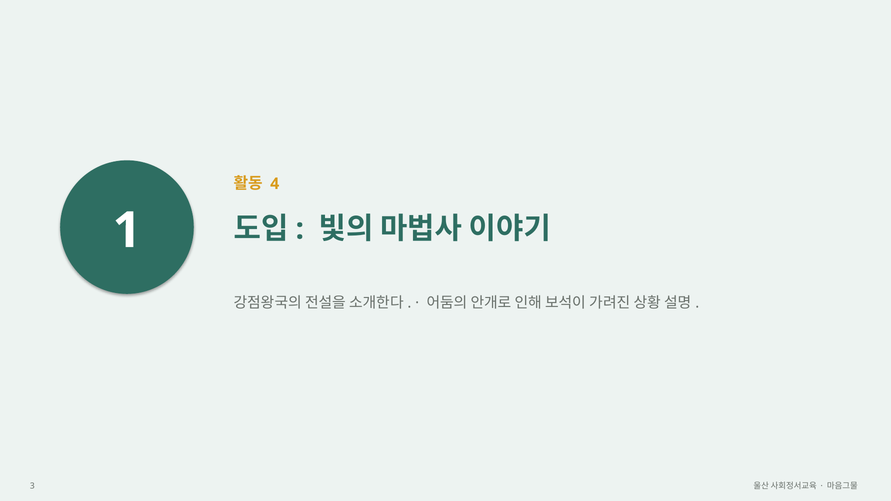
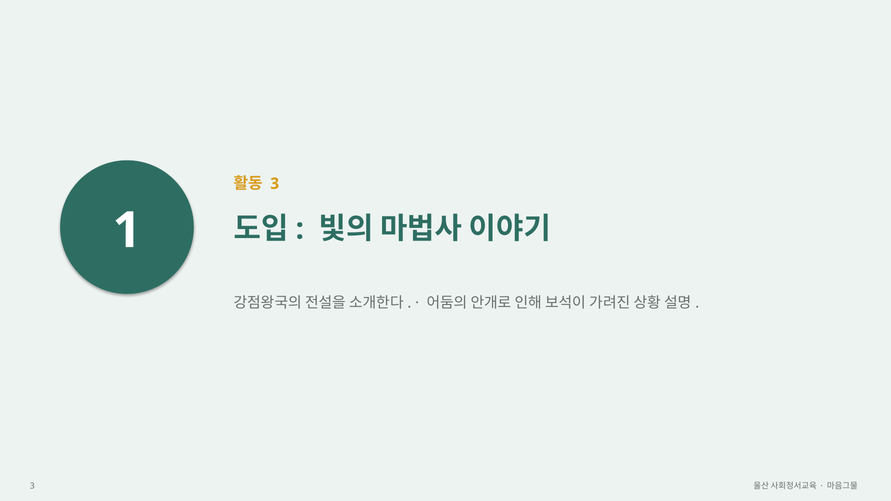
4: 4 -> 3 (275, 184)
